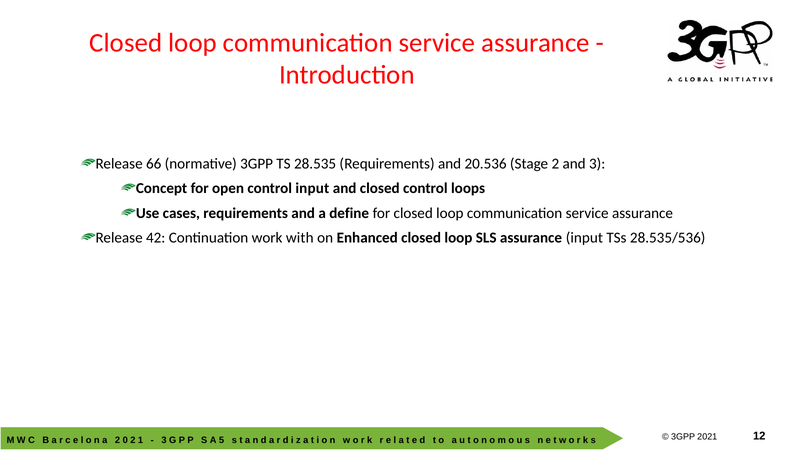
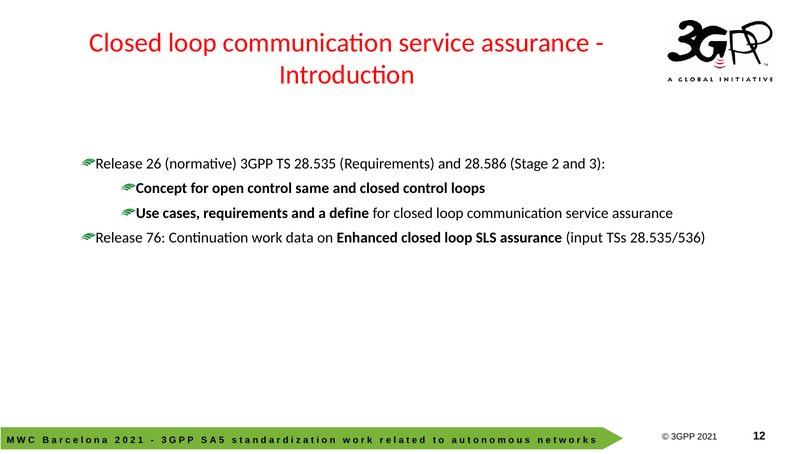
66: 66 -> 26 (154, 163)
20.536: 20.536 -> 28.586 (486, 163)
control input: input -> same (312, 188)
42: 42 -> 76 (156, 238)
with: with -> data (300, 238)
